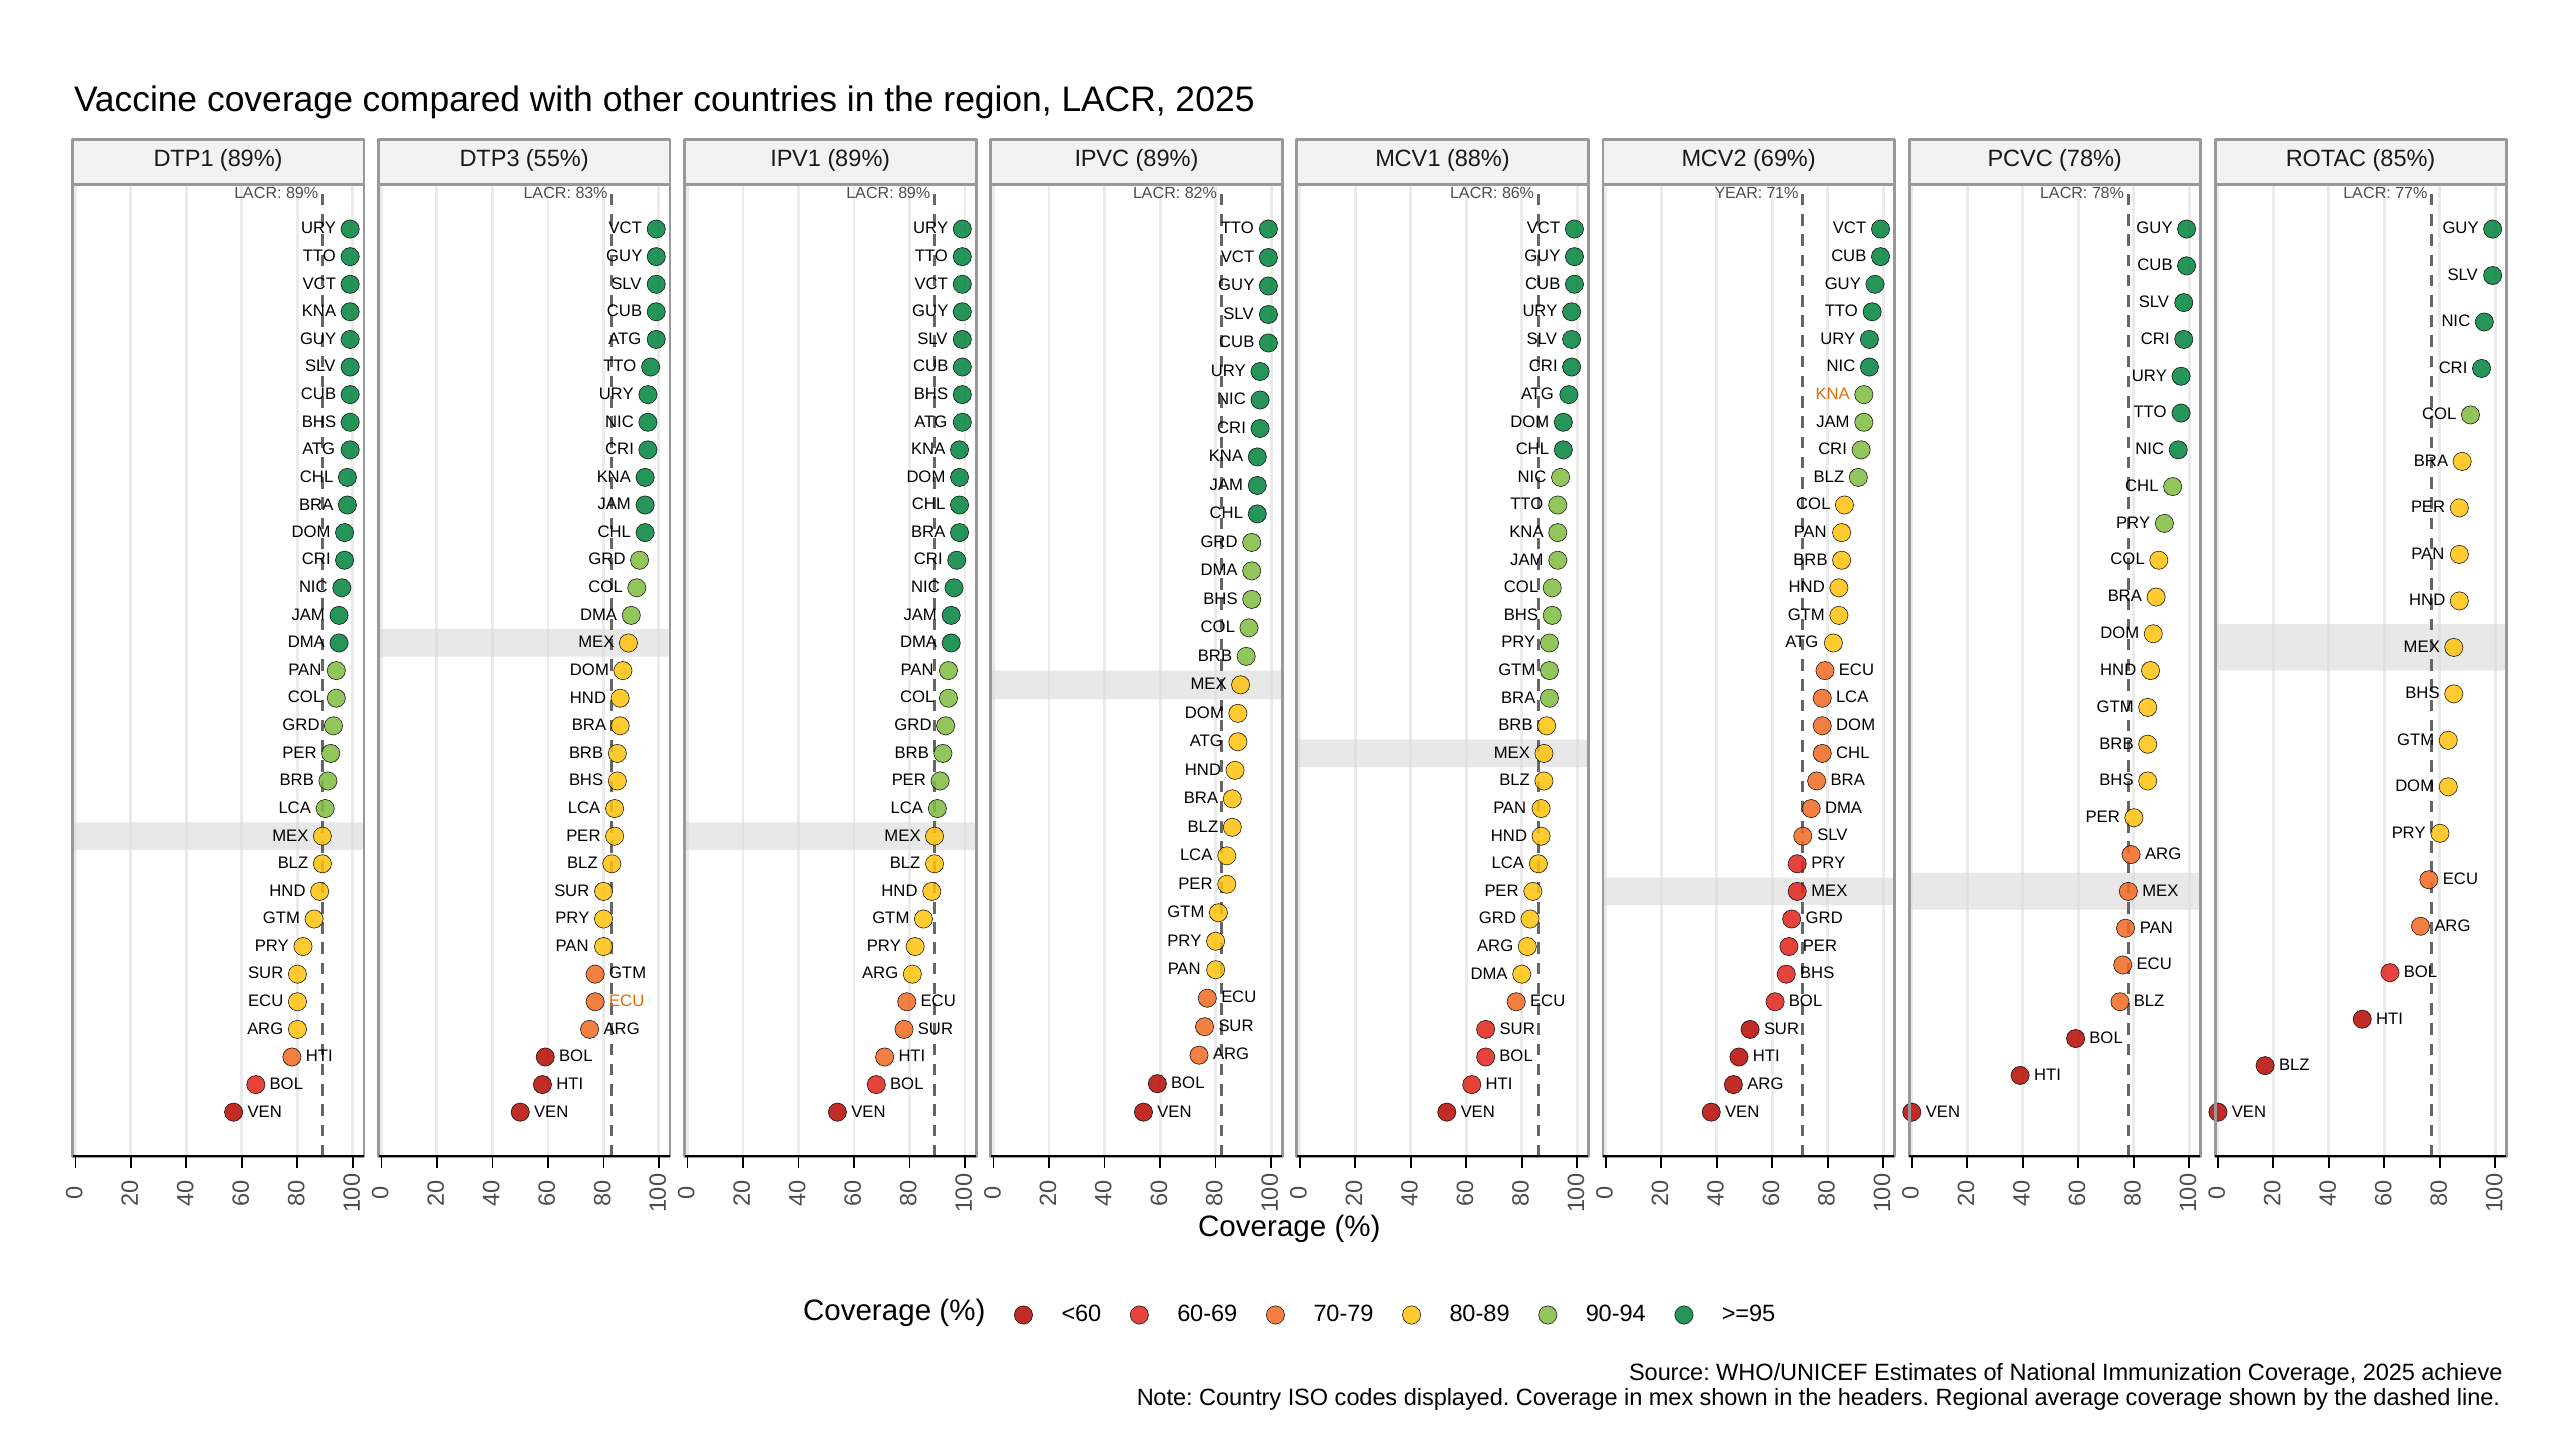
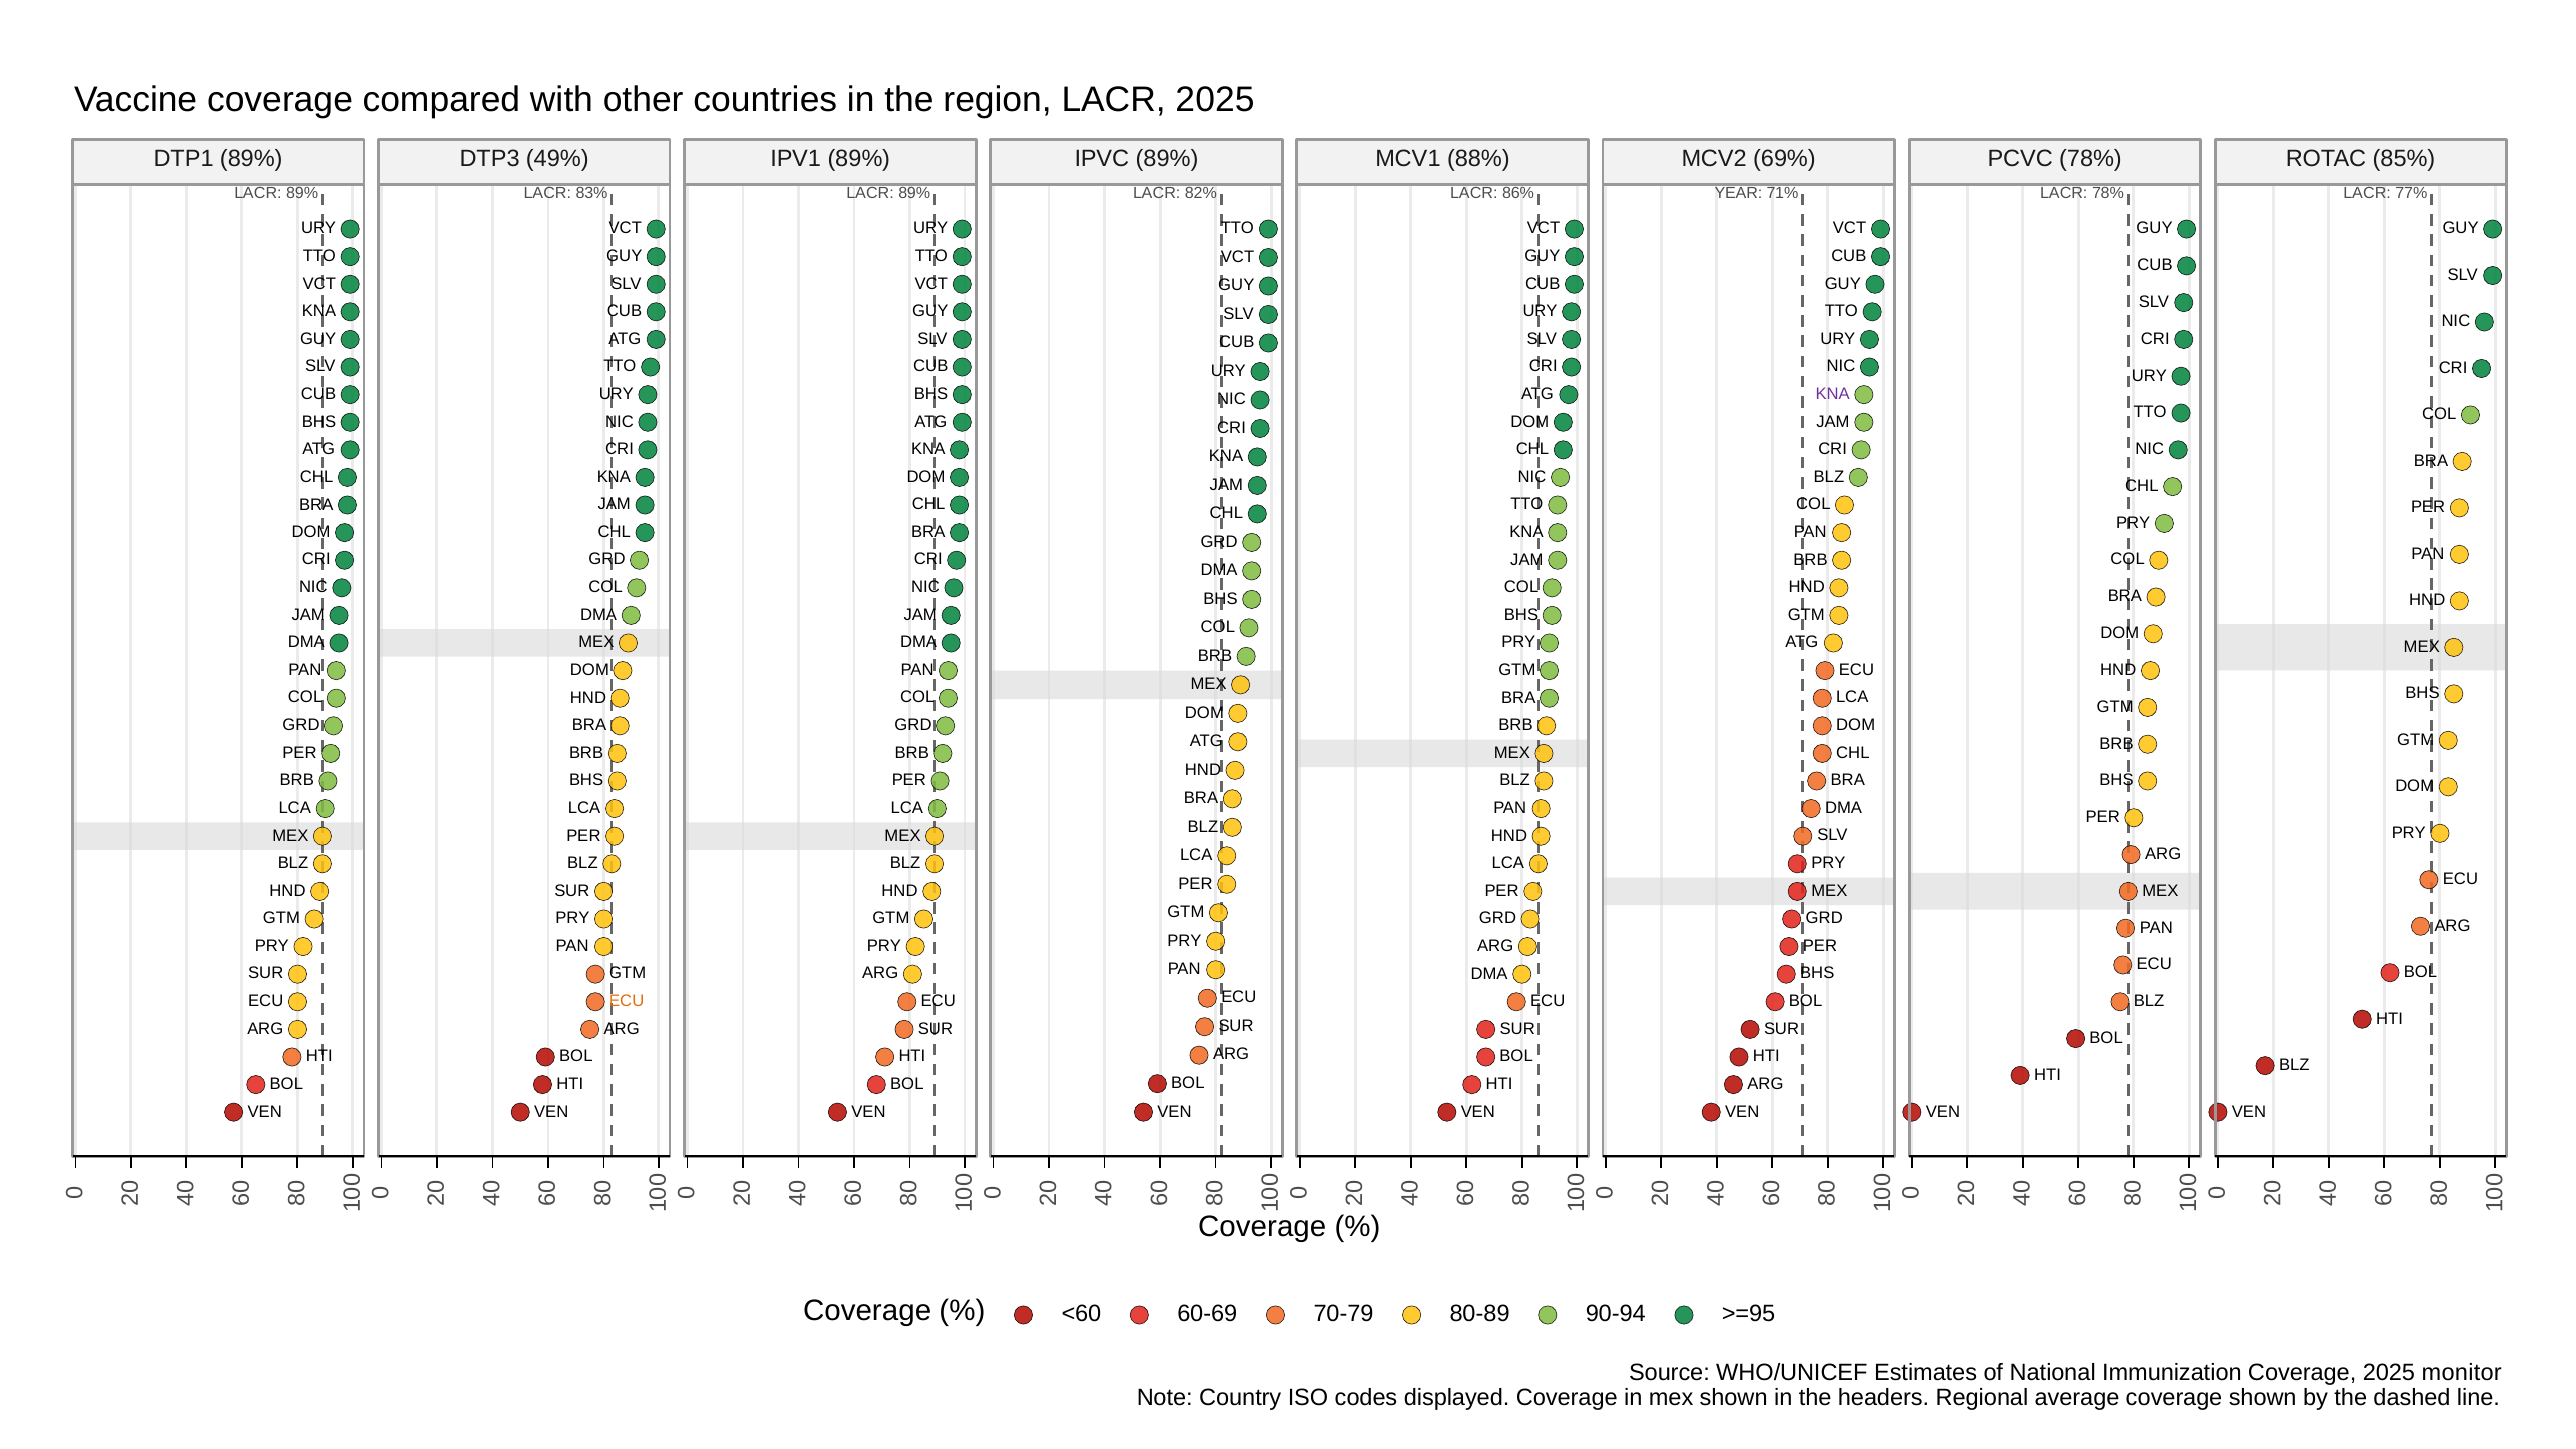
55%: 55% -> 49% (557, 159)
KNA colour: orange -> purple (1833, 394)
achieve: achieve -> monitor (2462, 1373)
